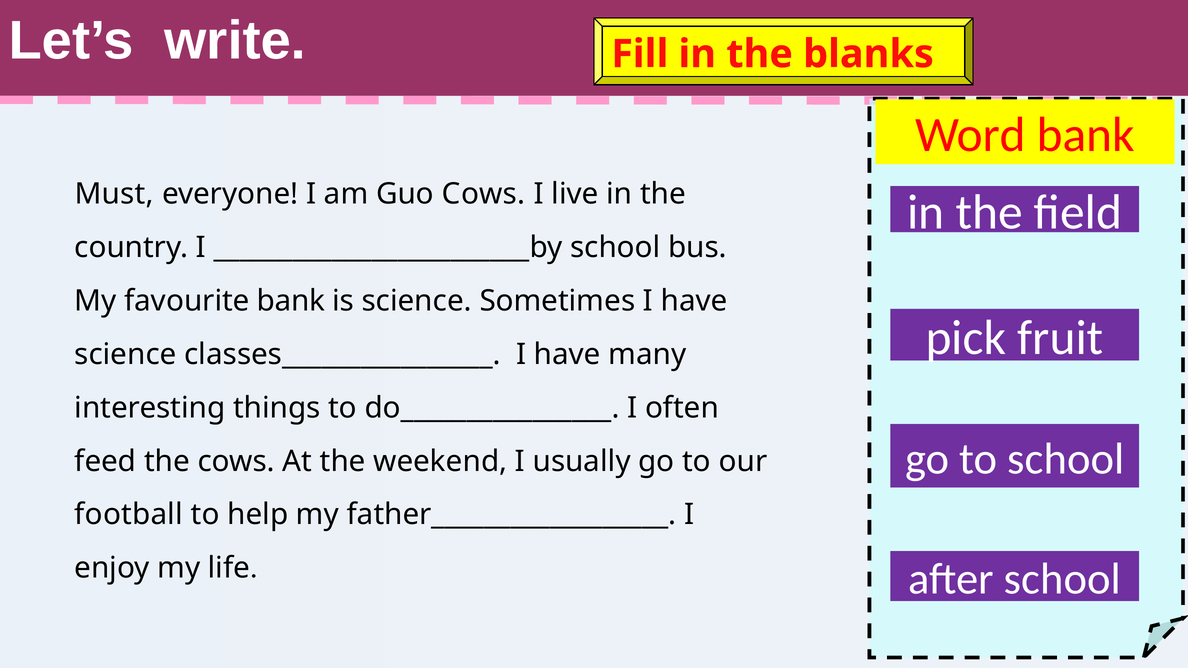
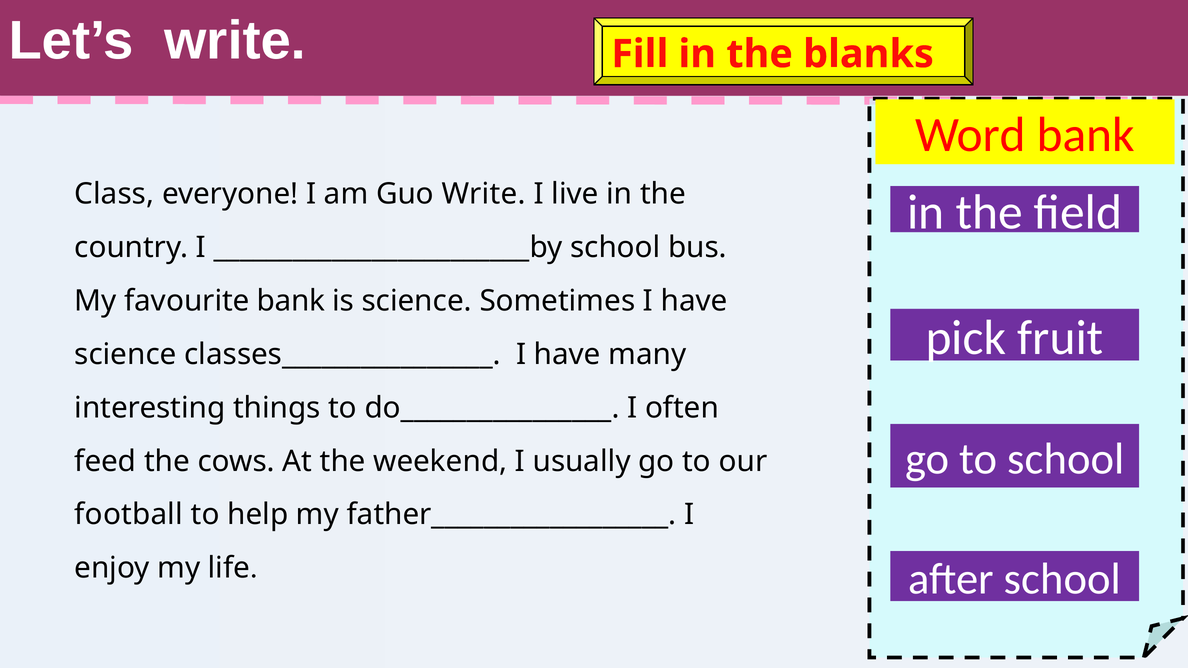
Must: Must -> Class (114, 194)
Guo Cows: Cows -> Write (484, 194)
